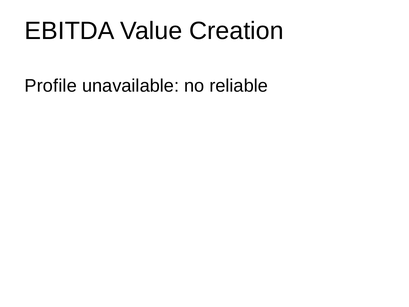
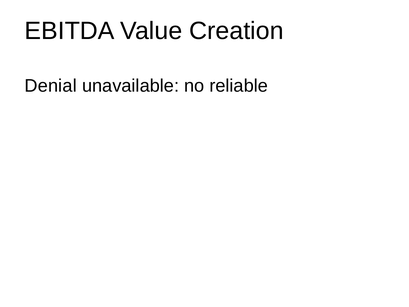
Profile: Profile -> Denial (51, 86)
